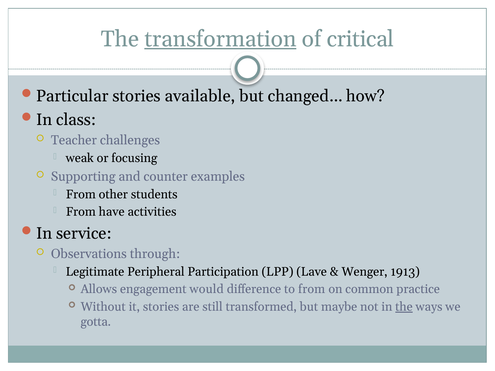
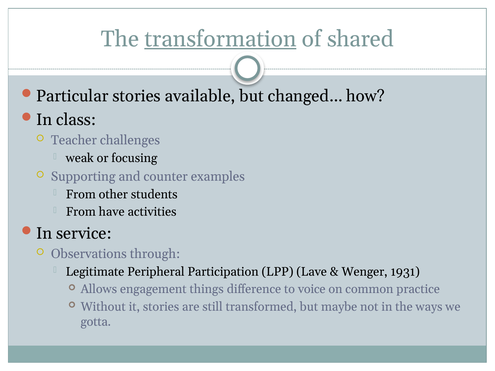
critical: critical -> shared (360, 39)
1913: 1913 -> 1931 (405, 272)
would: would -> things (207, 289)
to from: from -> voice (312, 289)
the underline: present -> none (404, 307)
